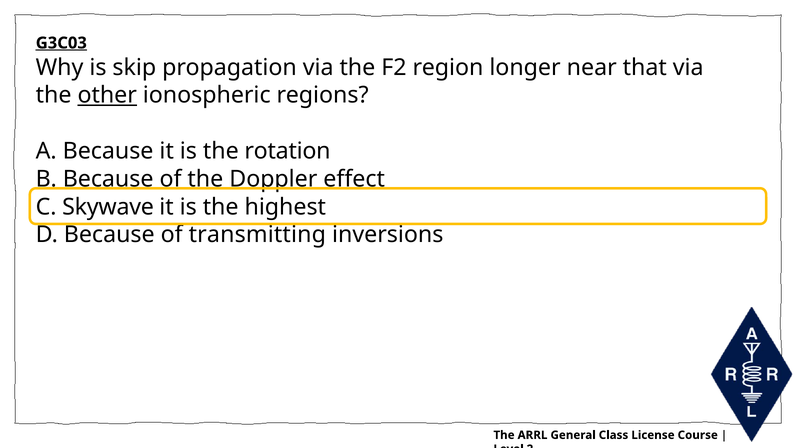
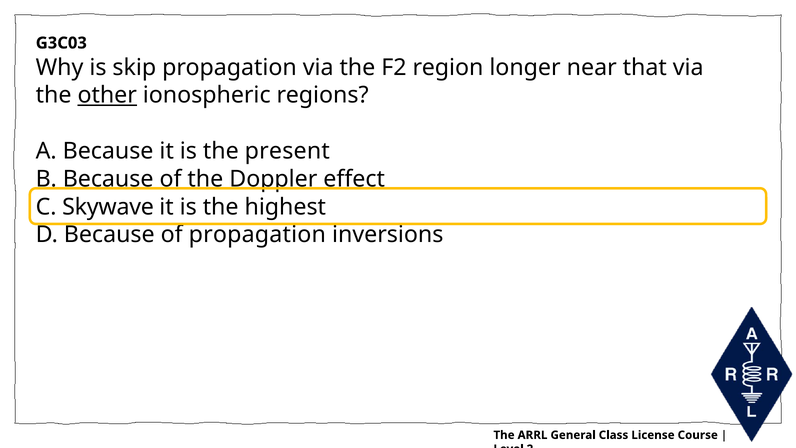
G3C03 underline: present -> none (61, 43)
rotation: rotation -> present (287, 151)
of transmitting: transmitting -> propagation (257, 235)
